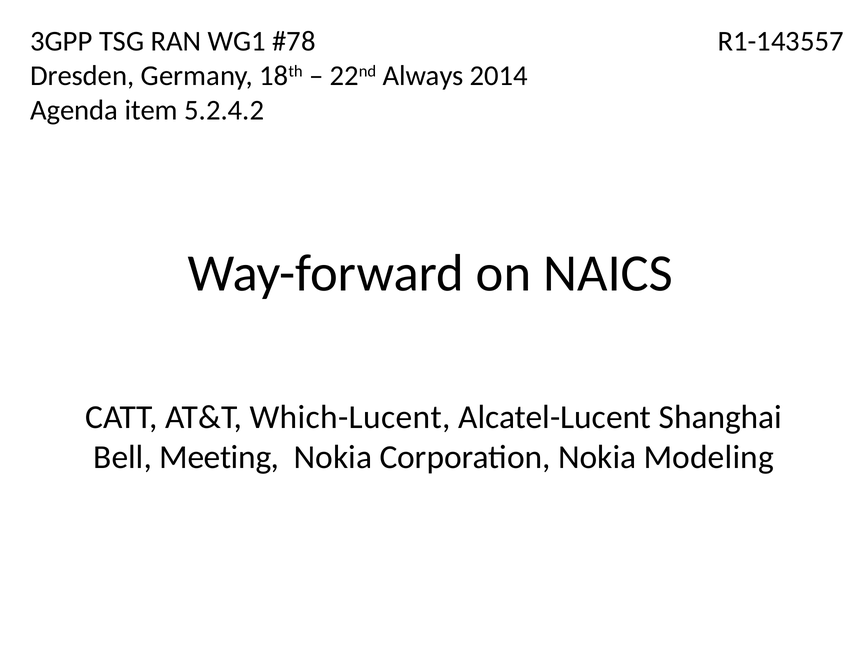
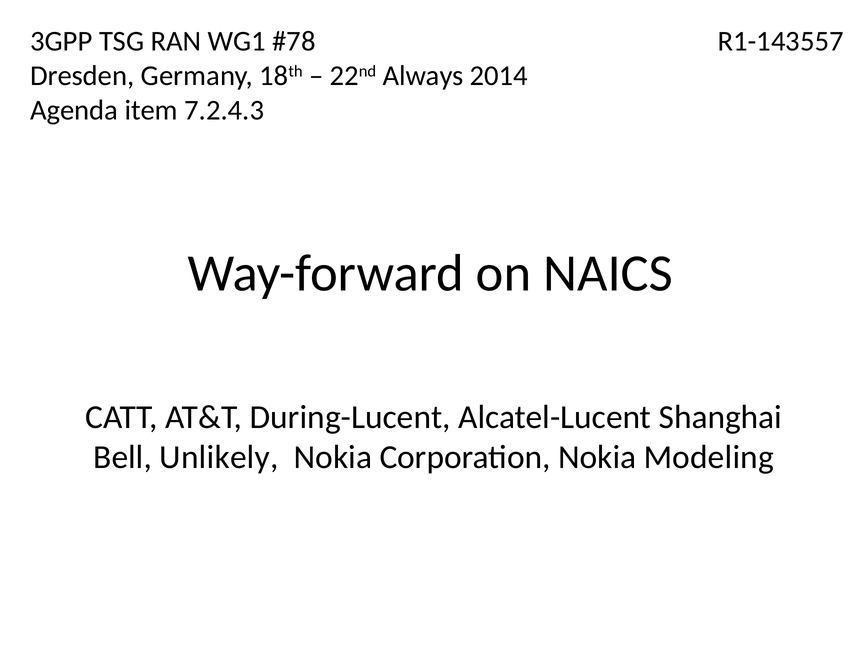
5.2.4.2: 5.2.4.2 -> 7.2.4.3 (224, 110)
Which-Lucent: Which-Lucent -> During-Lucent (350, 417)
Meeting: Meeting -> Unlikely (219, 457)
